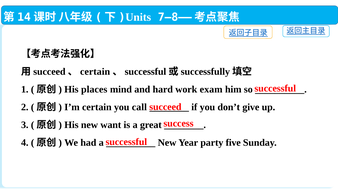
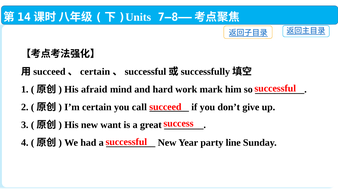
places: places -> afraid (94, 89)
exam: exam -> mark (211, 89)
five: five -> line (233, 143)
